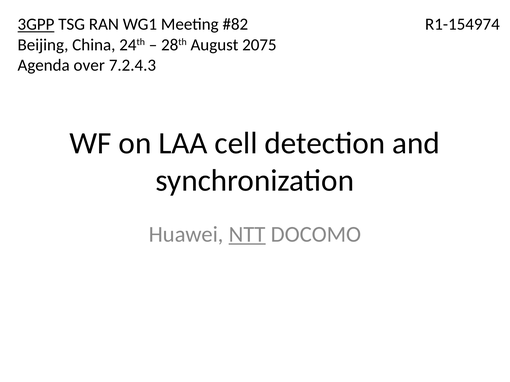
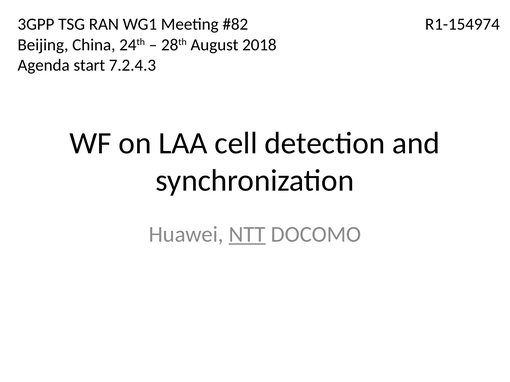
3GPP underline: present -> none (36, 24)
2075: 2075 -> 2018 (259, 45)
over: over -> start (89, 65)
